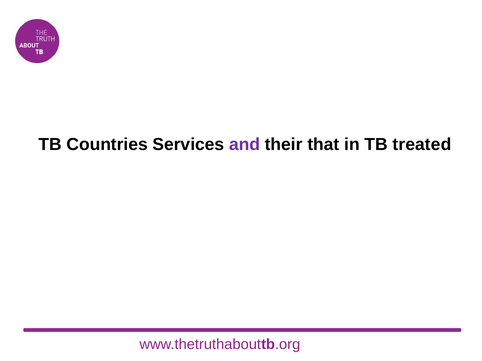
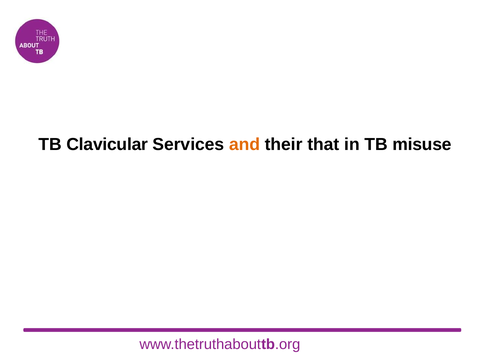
Countries: Countries -> Clavicular (107, 145)
and colour: purple -> orange (245, 145)
treated: treated -> misuse (422, 145)
